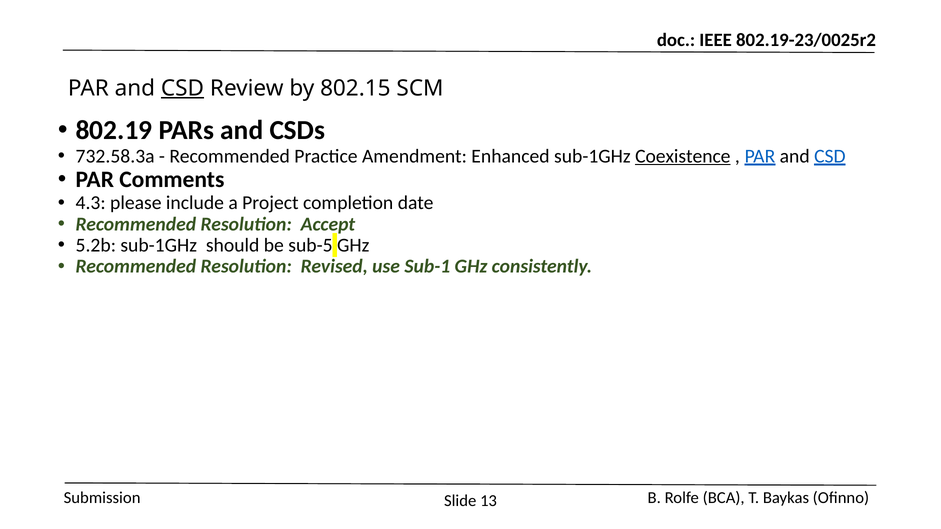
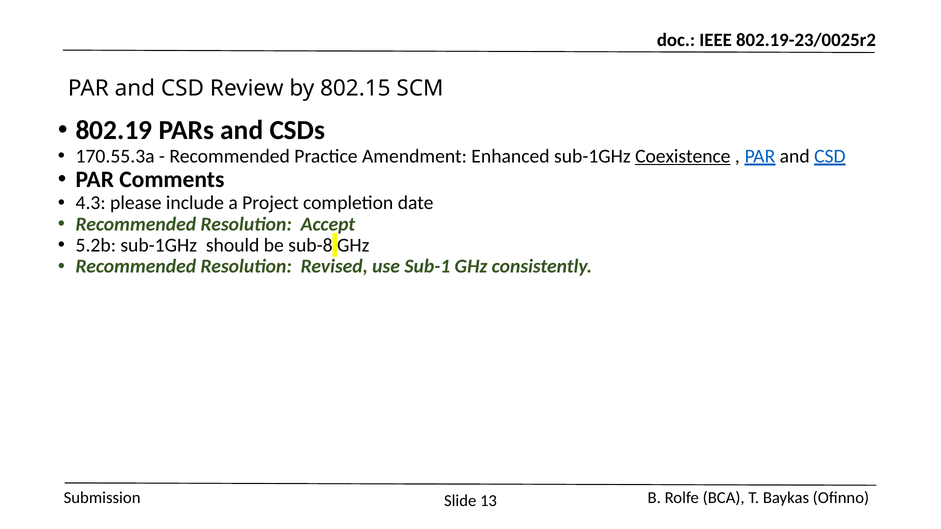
CSD underline: present -> none (183, 88)
732.58.3a: 732.58.3a -> 170.55.3a (115, 156)
sub-5: sub-5 -> sub-8 (310, 245)
